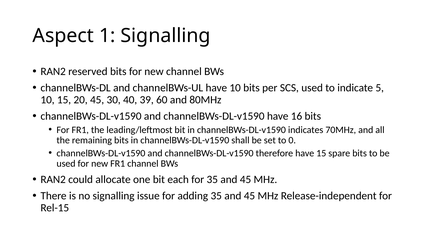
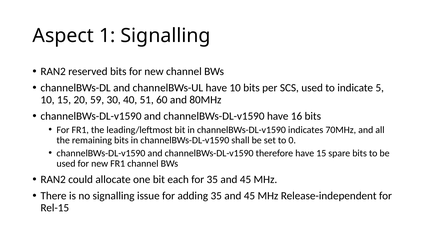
20 45: 45 -> 59 (97, 100)
39: 39 -> 51 (147, 100)
